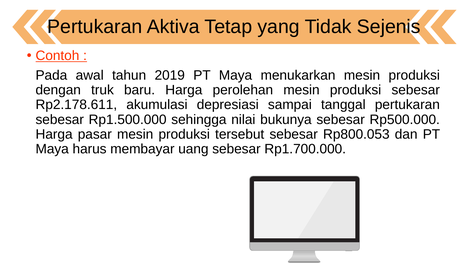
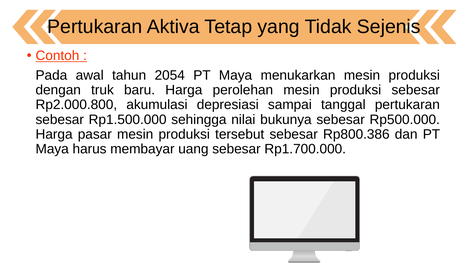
2019: 2019 -> 2054 (170, 75)
Rp2.178.611: Rp2.178.611 -> Rp2.000.800 (76, 105)
Rp800.053: Rp800.053 -> Rp800.386 (356, 134)
